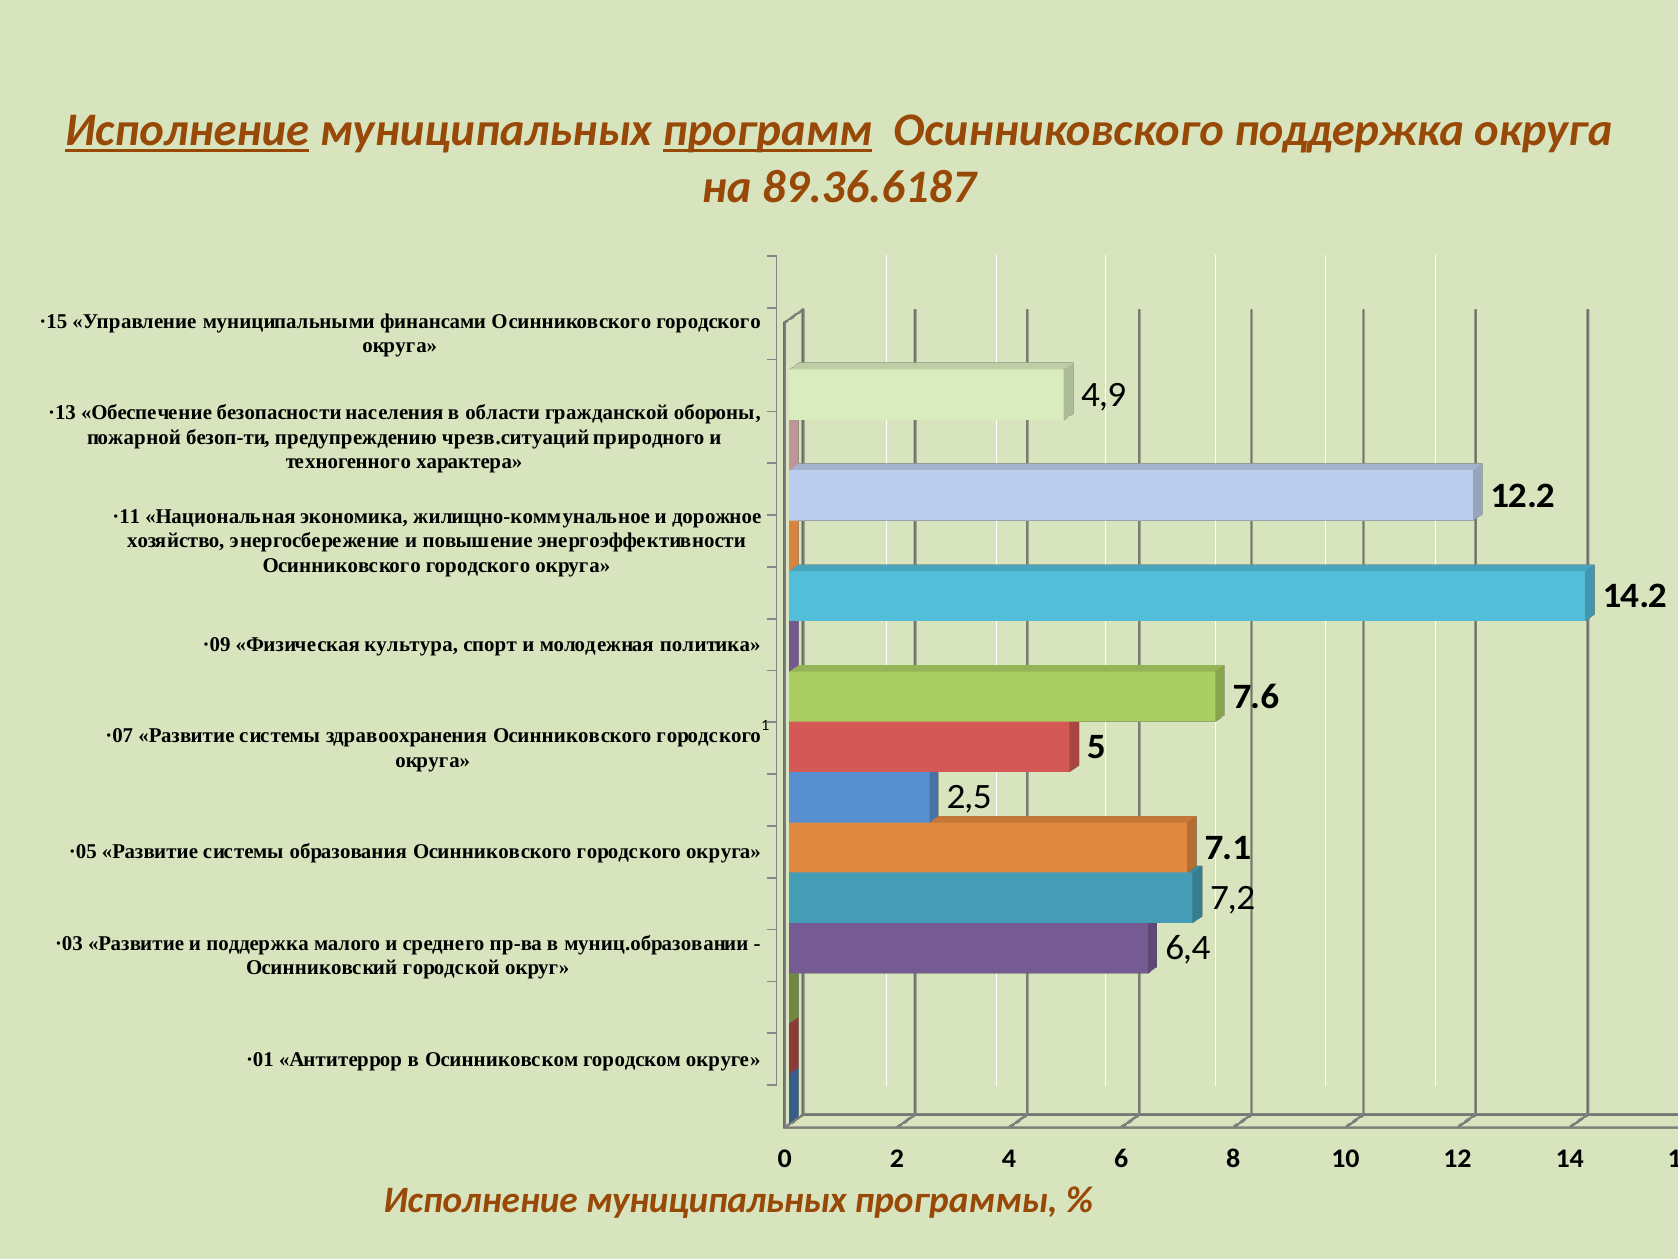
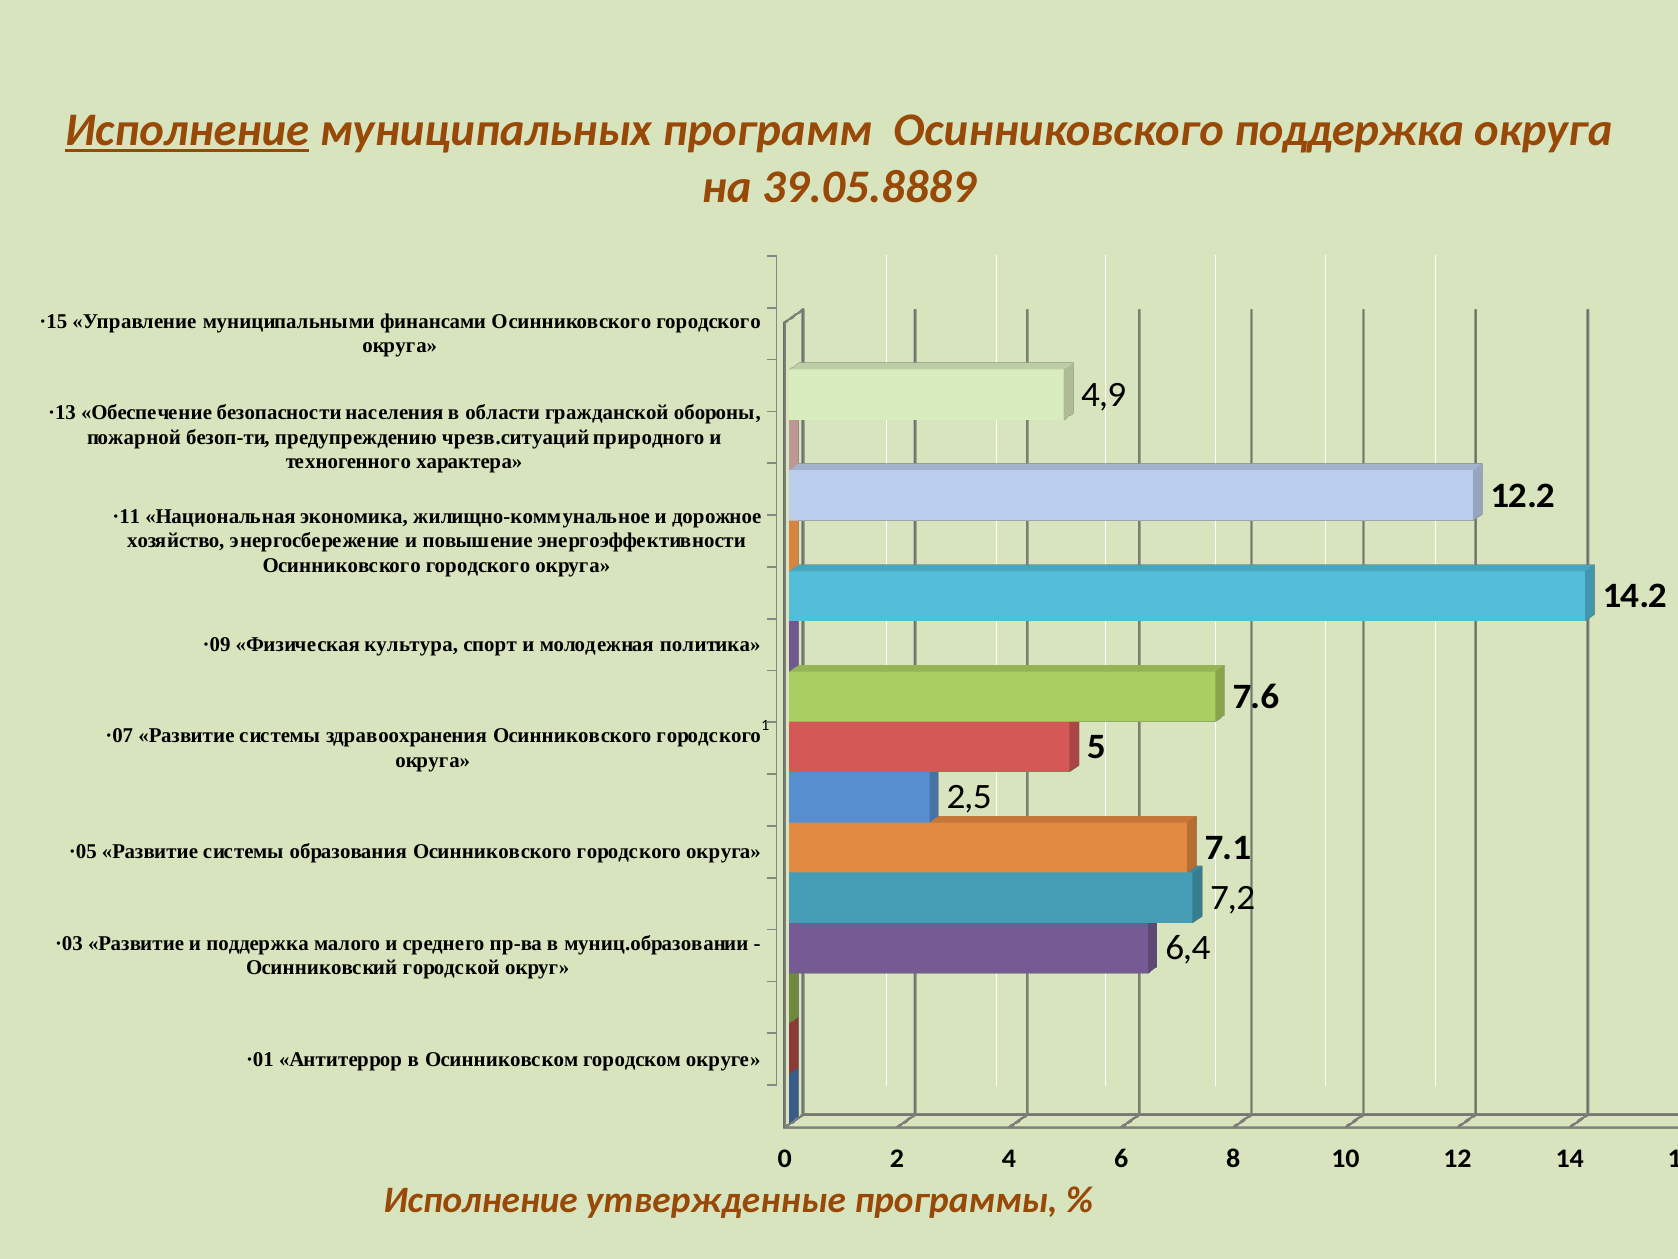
программ underline: present -> none (767, 131)
89.36.6187: 89.36.6187 -> 39.05.8889 (869, 187)
муниципальных: муниципальных -> утвержденные (716, 1200)
